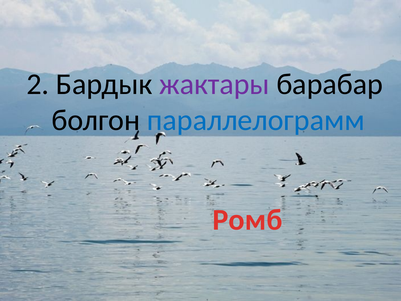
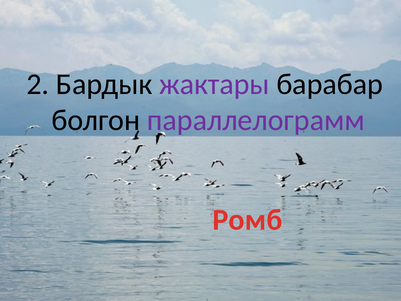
параллелограмм colour: blue -> purple (256, 120)
